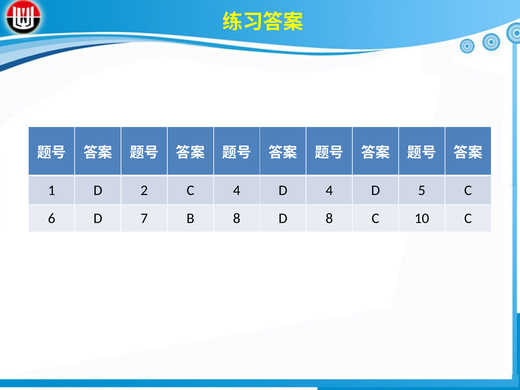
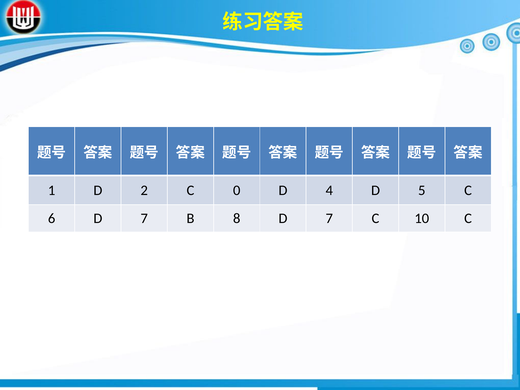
C 4: 4 -> 0 (237, 190)
8 D 8: 8 -> 7 (329, 219)
